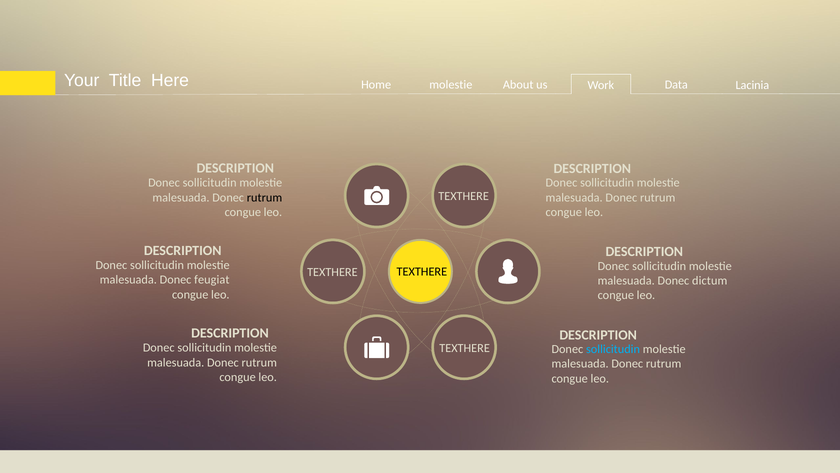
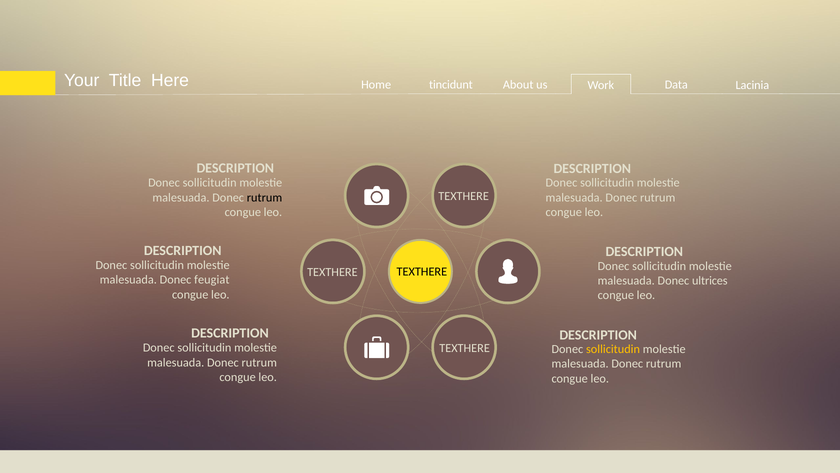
Here molestie: molestie -> tincidunt (451, 85)
dictum: dictum -> ultrices (710, 280)
sollicitudin colour: light blue -> yellow (613, 349)
